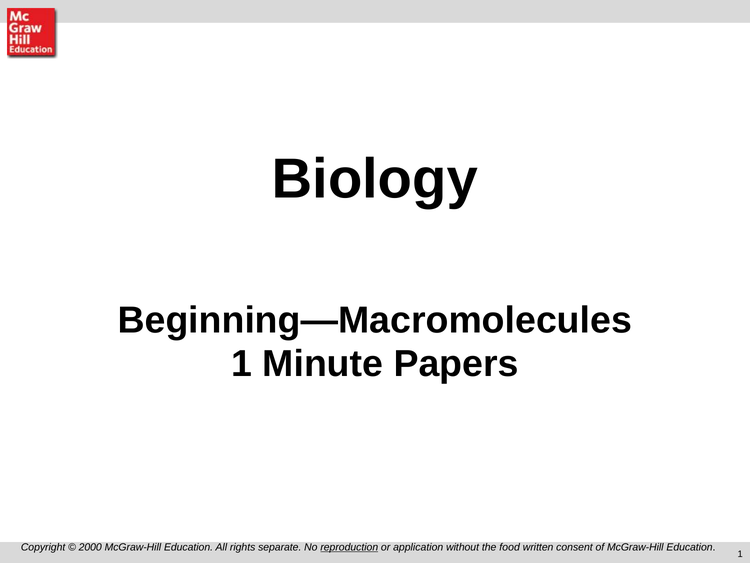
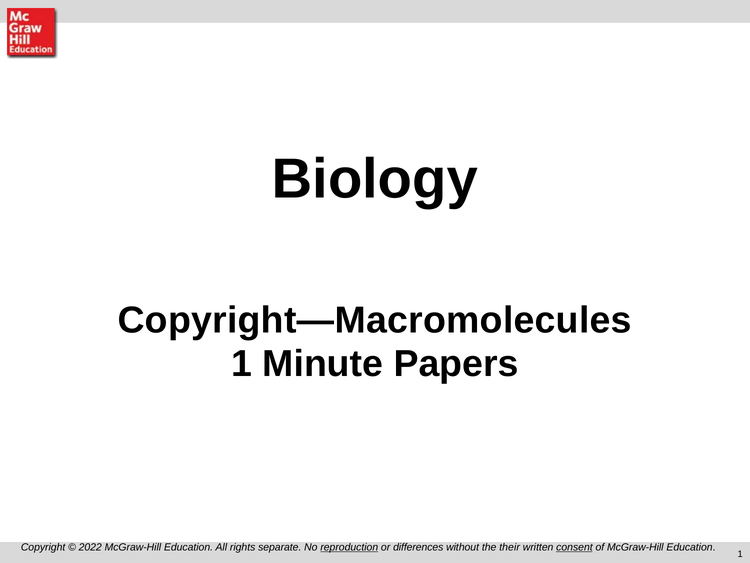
Beginning—Macromolecules: Beginning—Macromolecules -> Copyright—Macromolecules (375, 320)
2000: 2000 -> 2022 (90, 547)
application: application -> differences (418, 547)
food: food -> their (510, 547)
consent underline: none -> present (574, 547)
